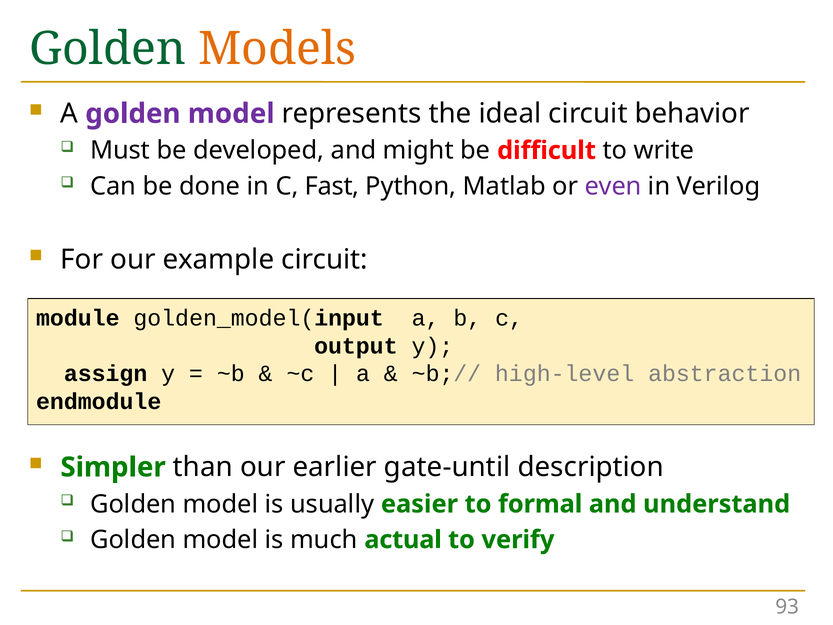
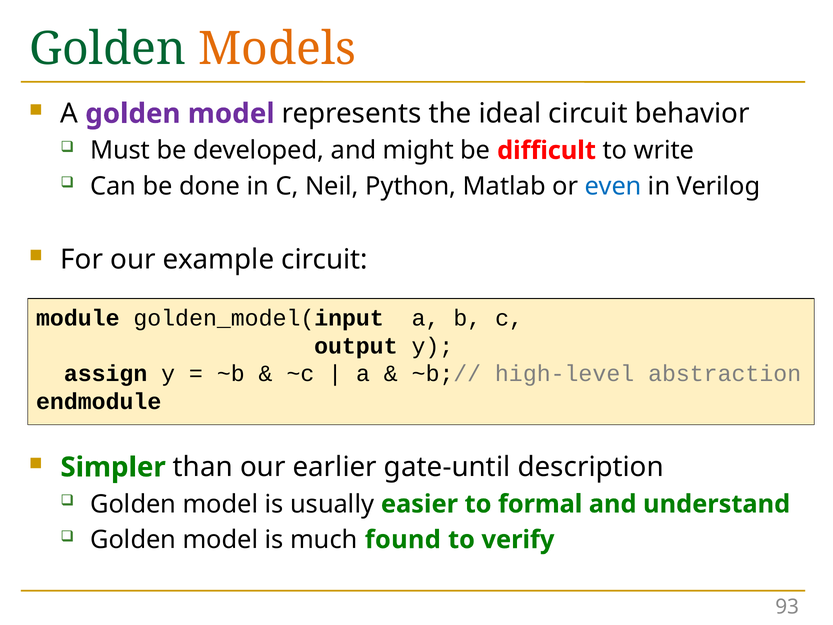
Fast: Fast -> Neil (332, 186)
even colour: purple -> blue (613, 186)
actual: actual -> found (403, 540)
